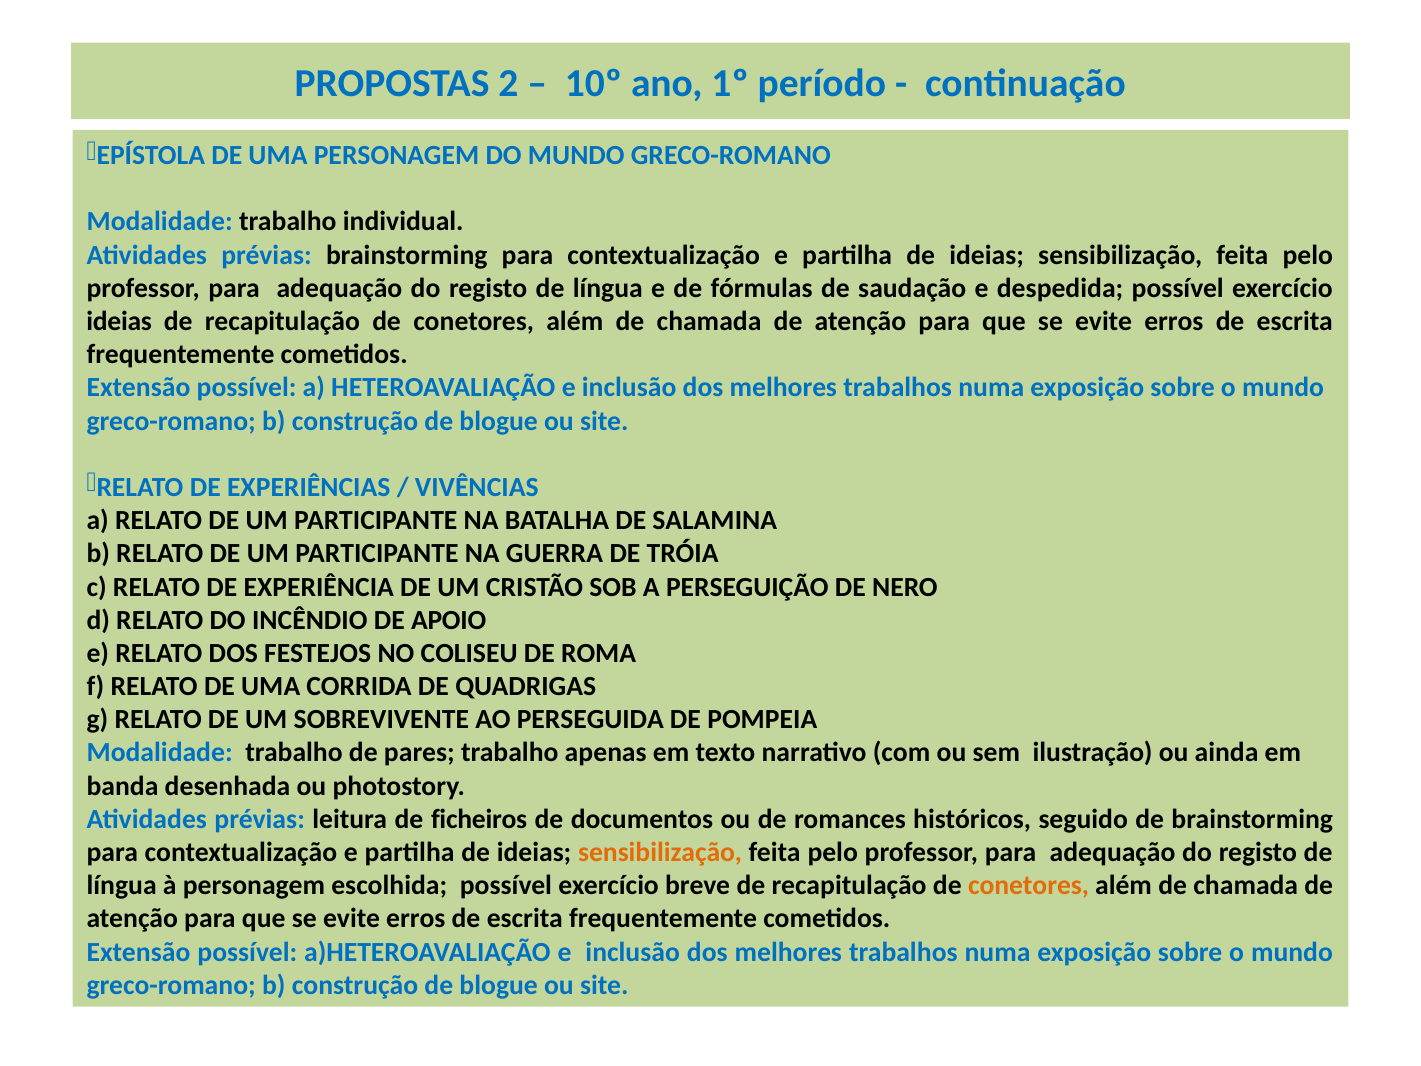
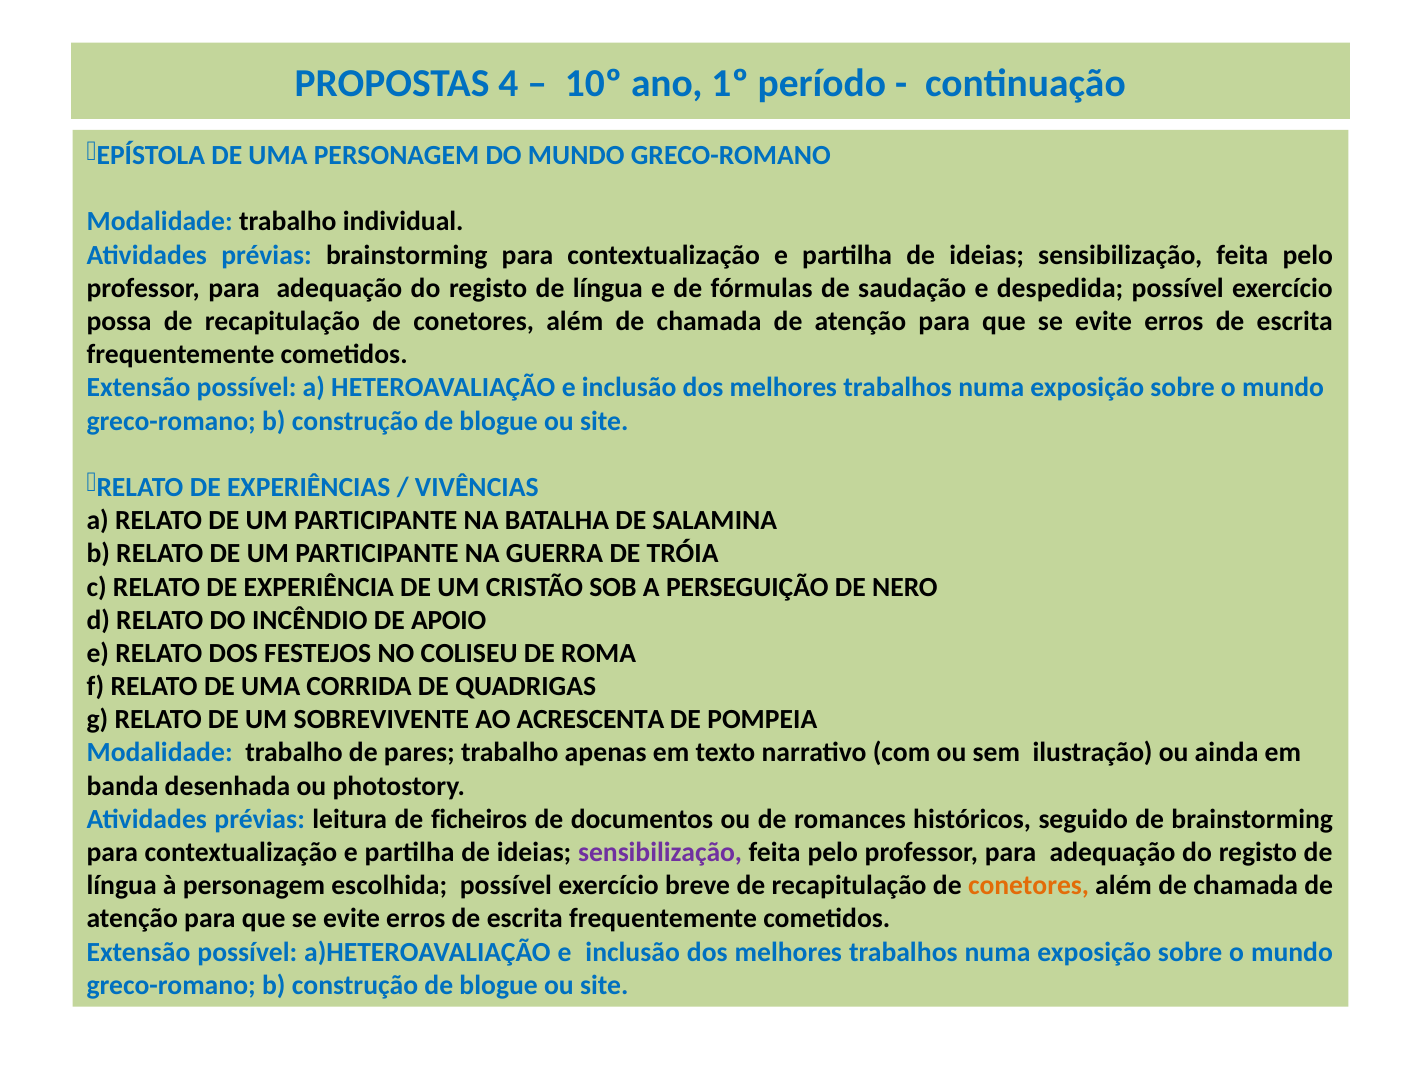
2: 2 -> 4 (508, 84)
ideias: ideias -> possa (119, 321)
PERSEGUIDA: PERSEGUIDA -> ACRESCENTA (590, 719)
sensibilização colour: orange -> purple (660, 852)
